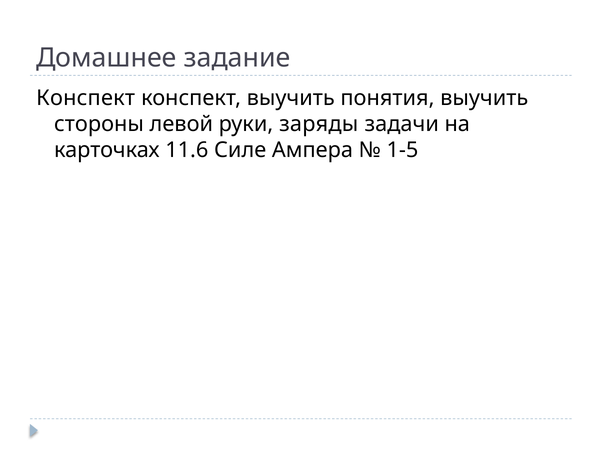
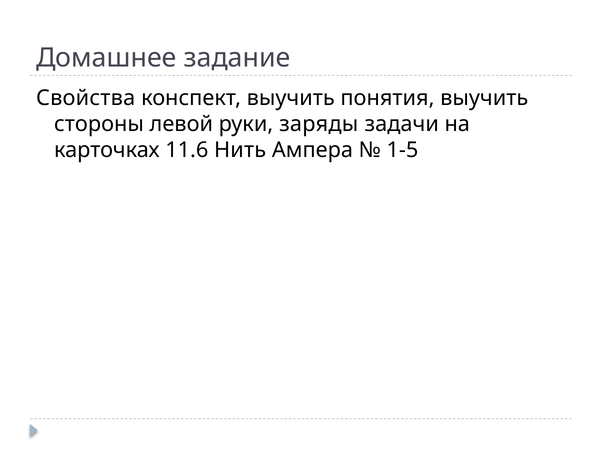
Конспект: Конспект -> Свойства (86, 98)
Силе: Силе -> Нить (240, 150)
